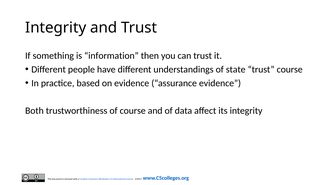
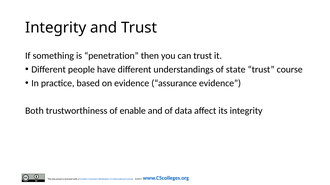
information: information -> penetration (111, 56)
of course: course -> enable (133, 111)
